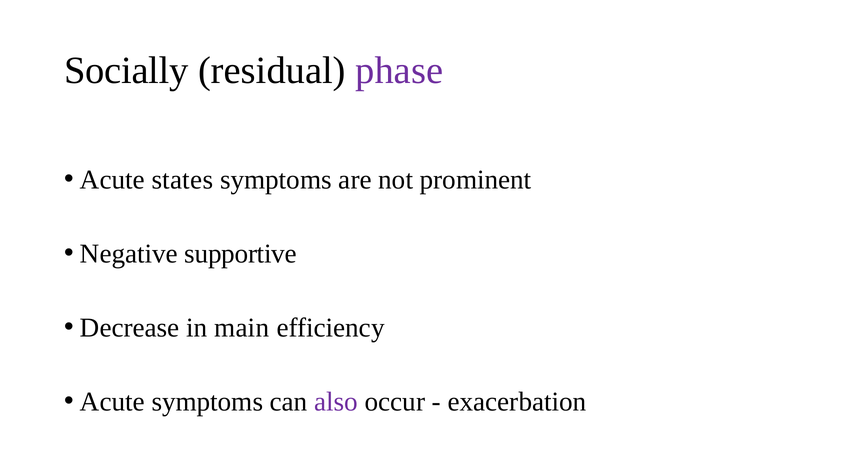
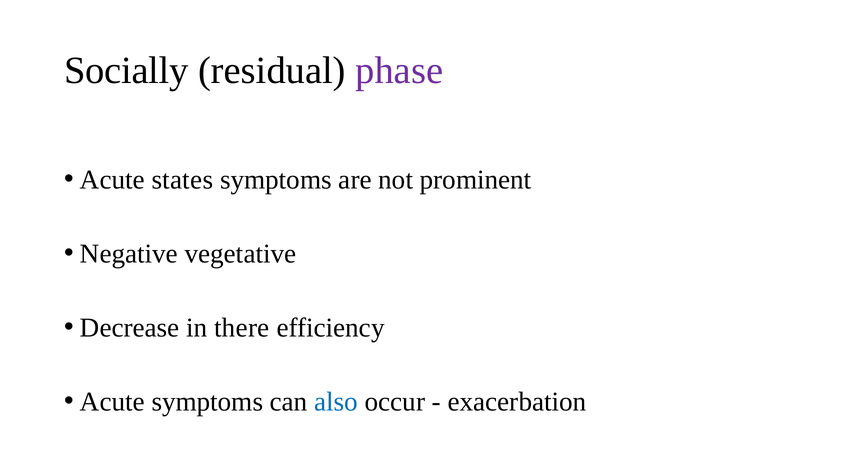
supportive: supportive -> vegetative (240, 254)
main: main -> there (242, 328)
also colour: purple -> blue (336, 402)
